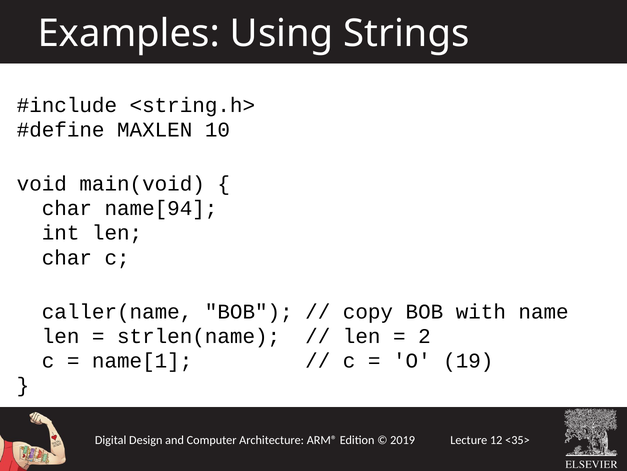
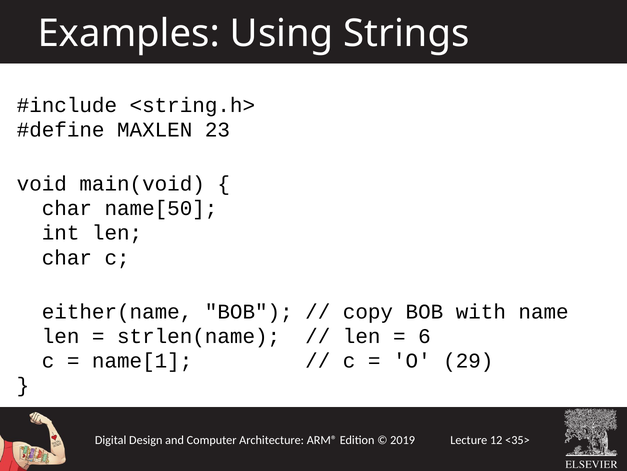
10: 10 -> 23 (217, 130)
name[94: name[94 -> name[50 (161, 208)
caller(name: caller(name -> either(name (117, 311)
2: 2 -> 6 (424, 336)
19: 19 -> 29 (468, 360)
